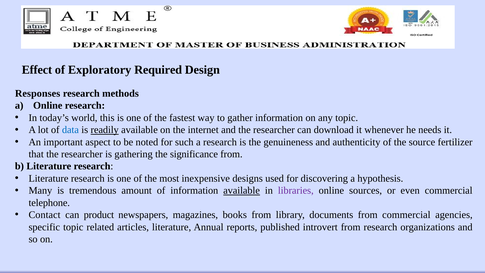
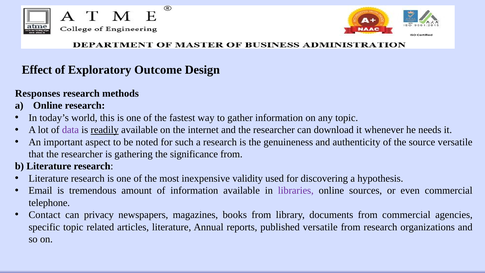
Required: Required -> Outcome (158, 70)
data colour: blue -> purple (70, 130)
source fertilizer: fertilizer -> versatile (455, 142)
designs: designs -> validity (248, 178)
Many: Many -> Email (40, 190)
available underline: present -> none (242, 190)
product: product -> privacy (99, 215)
published introvert: introvert -> versatile (320, 227)
